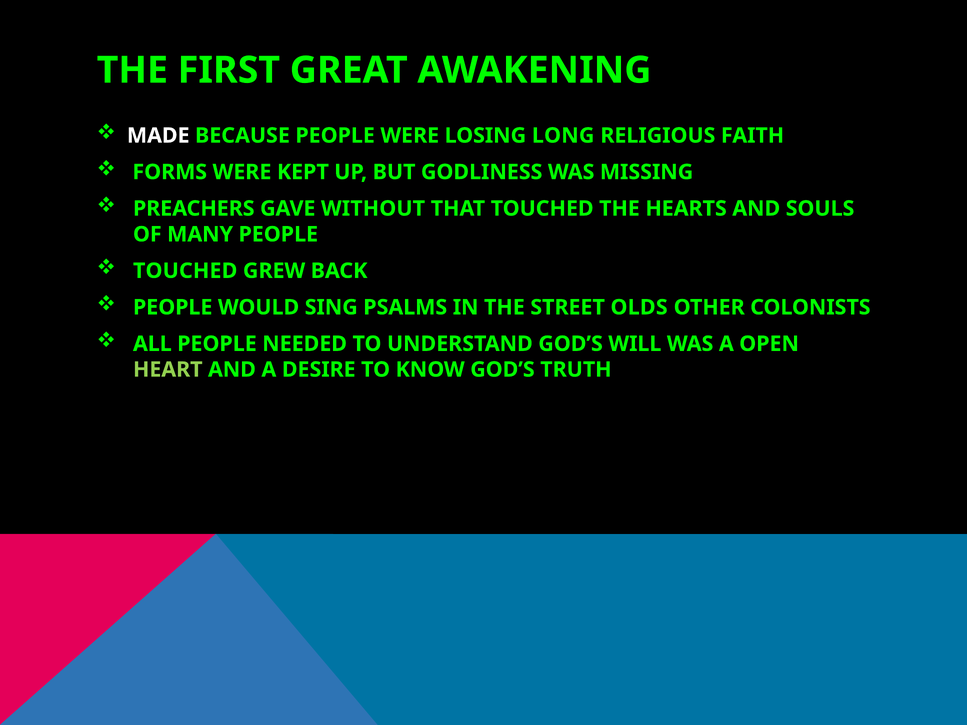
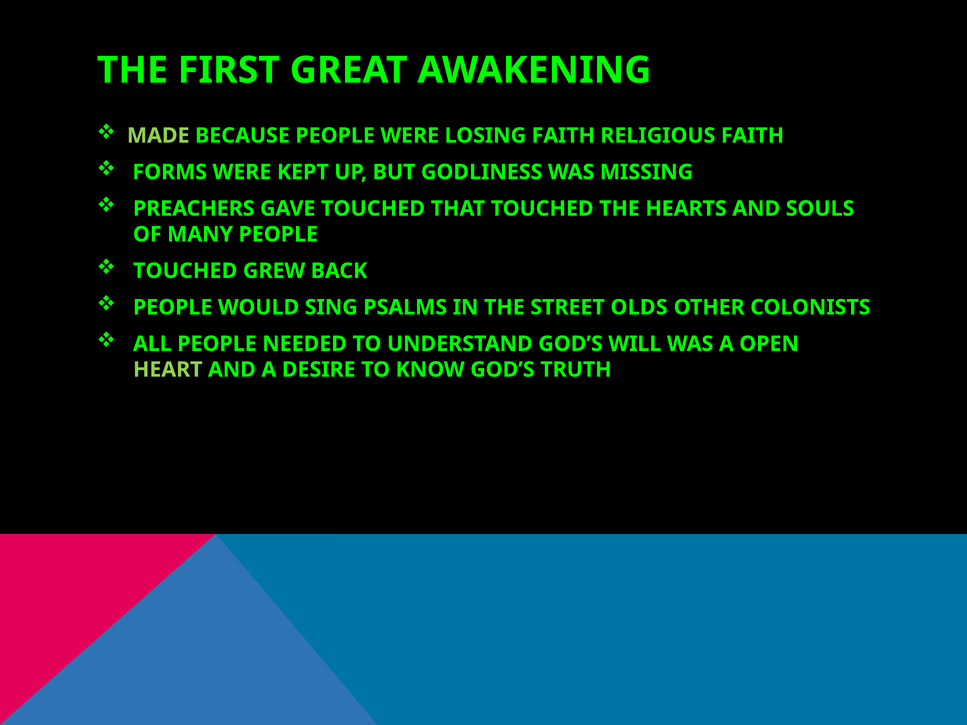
MADE colour: white -> light green (158, 136)
LOSING LONG: LONG -> FAITH (563, 136)
GAVE WITHOUT: WITHOUT -> TOUCHED (373, 209)
